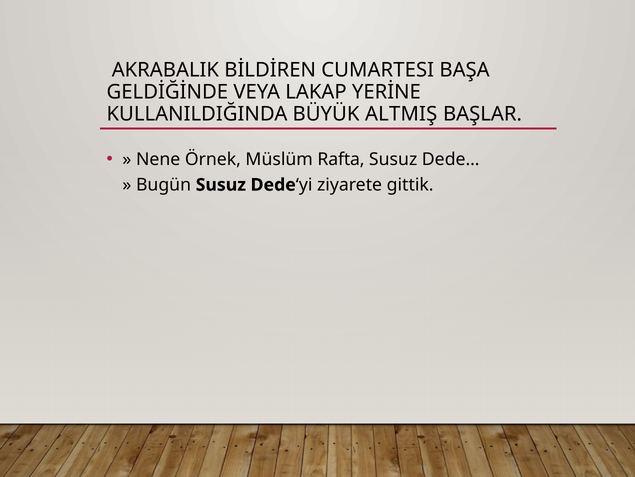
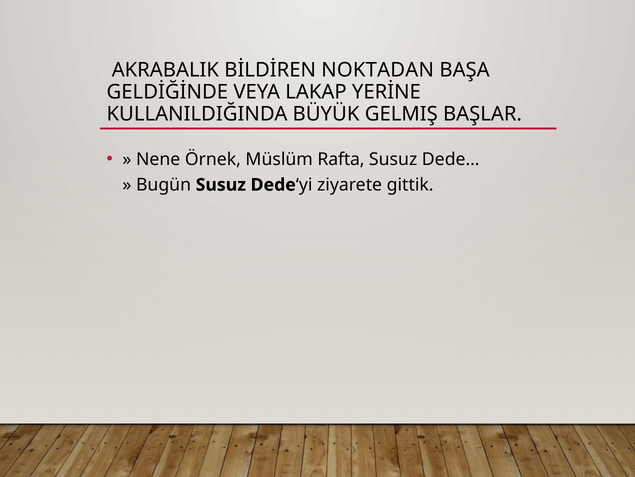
CUMARTESI: CUMARTESI -> NOKTADAN (378, 70)
ALTMIŞ: ALTMIŞ -> GELMIŞ (401, 114)
